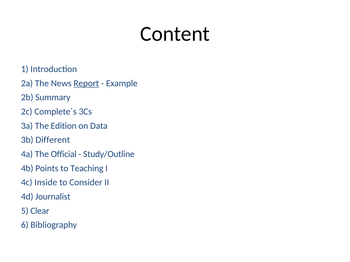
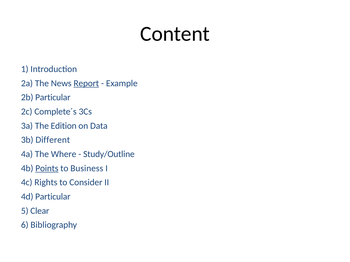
2b Summary: Summary -> Particular (53, 98)
Official: Official -> Where (64, 154)
Points underline: none -> present (47, 169)
Teaching: Teaching -> Business (87, 169)
Inside: Inside -> Rights (46, 183)
4d Journalist: Journalist -> Particular (53, 197)
